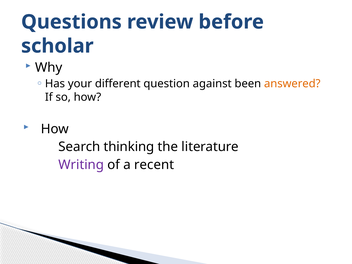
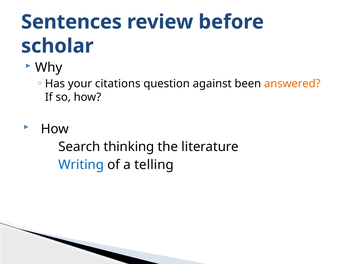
Questions: Questions -> Sentences (71, 22)
different: different -> citations (118, 84)
Writing colour: purple -> blue (81, 165)
recent: recent -> telling (154, 165)
